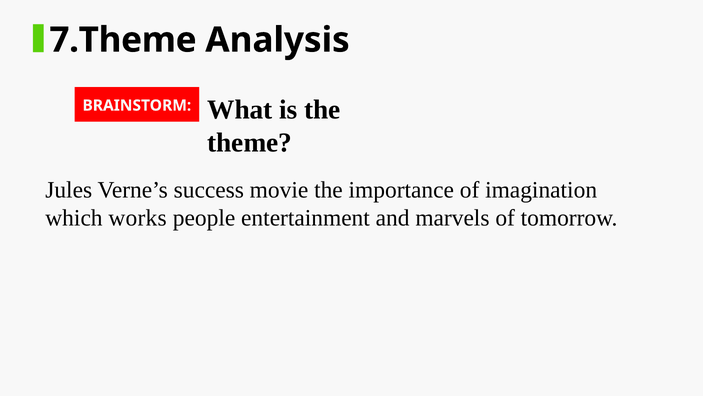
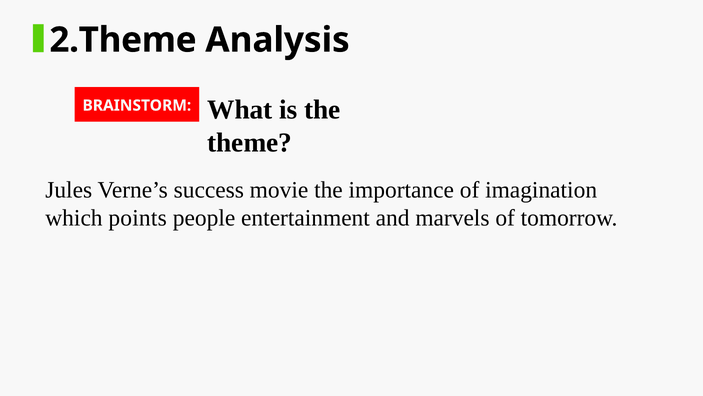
7.Theme: 7.Theme -> 2.Theme (123, 40)
works: works -> points (138, 218)
